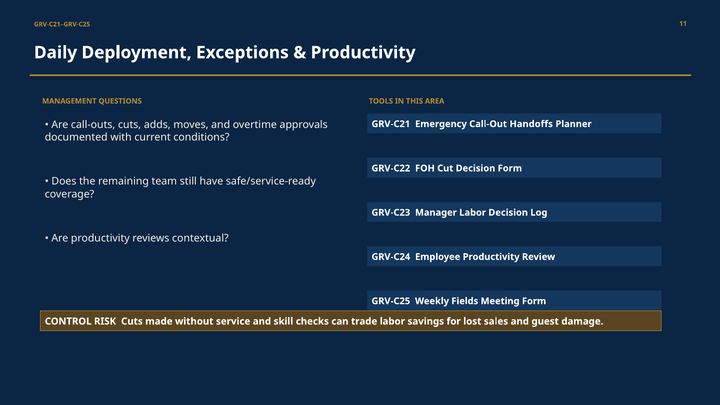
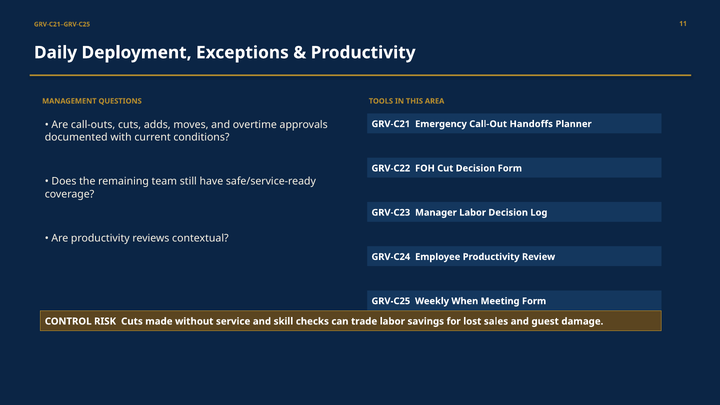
Fields: Fields -> When (465, 301)
